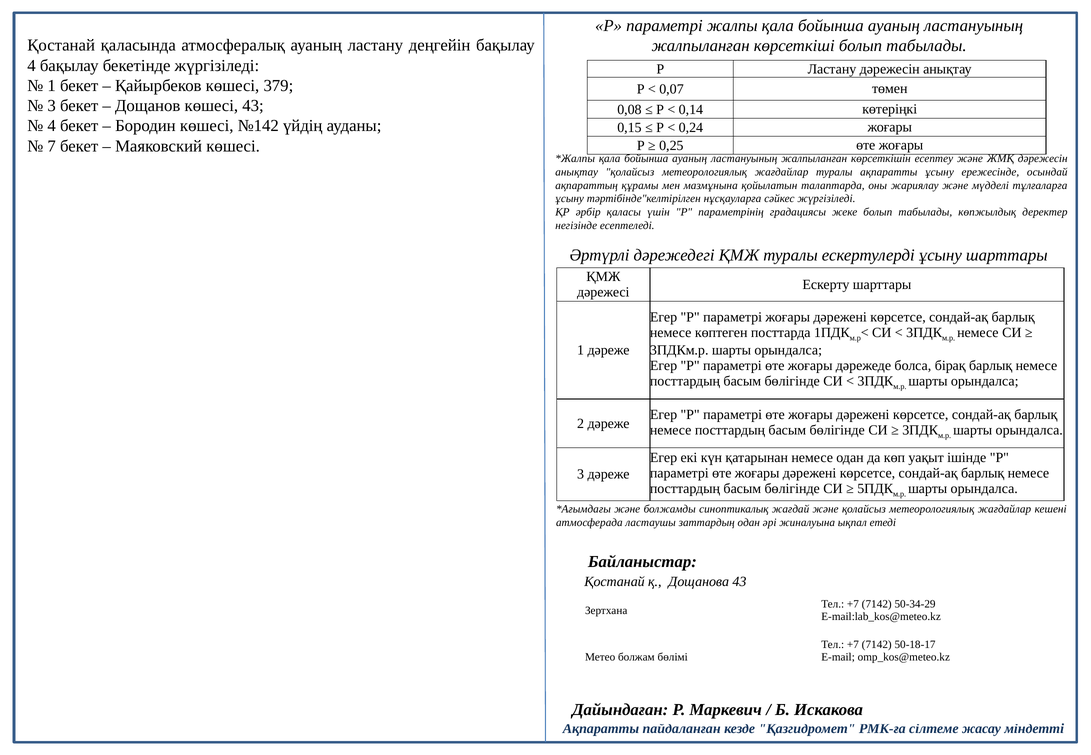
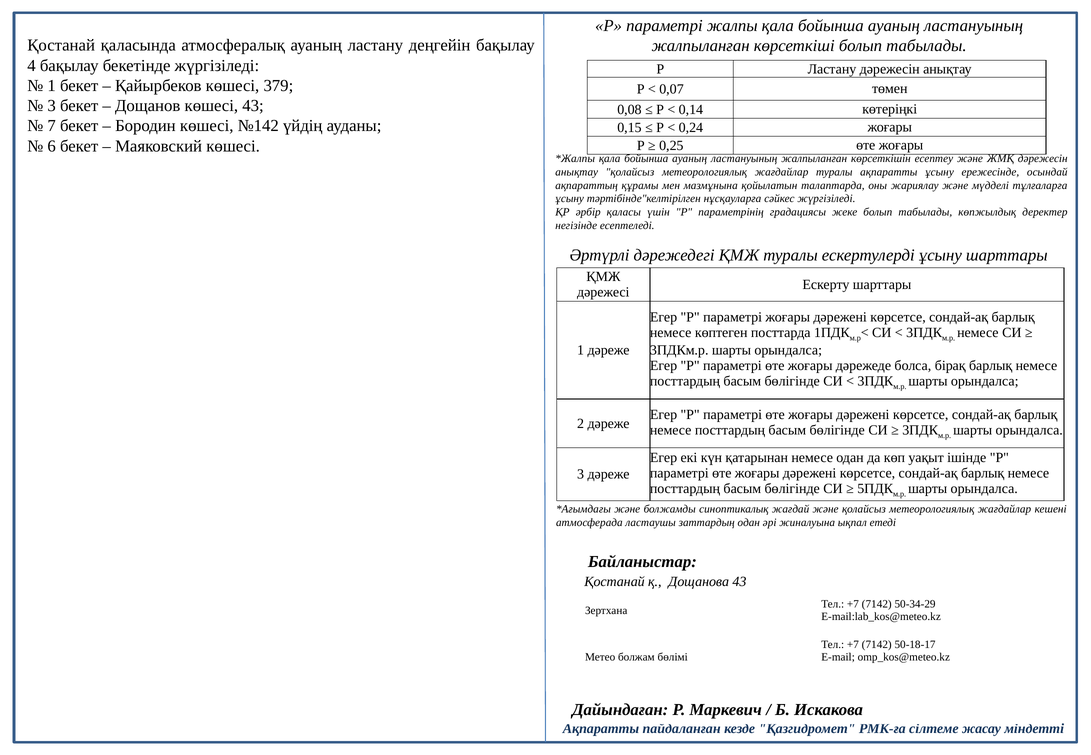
4: 4 -> 7 (52, 126)
7: 7 -> 6 (52, 146)
